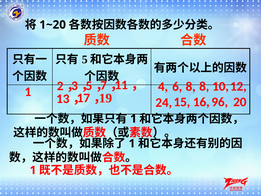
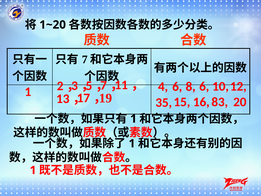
5: 5 -> 7 (85, 59)
8 8: 8 -> 6 (204, 86)
24: 24 -> 35 (164, 102)
96: 96 -> 83 (220, 102)
